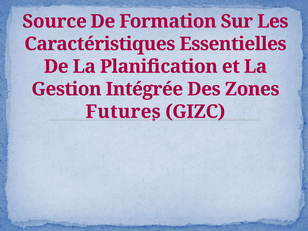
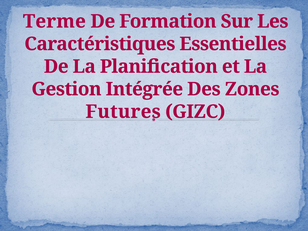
Source: Source -> Terme (54, 21)
